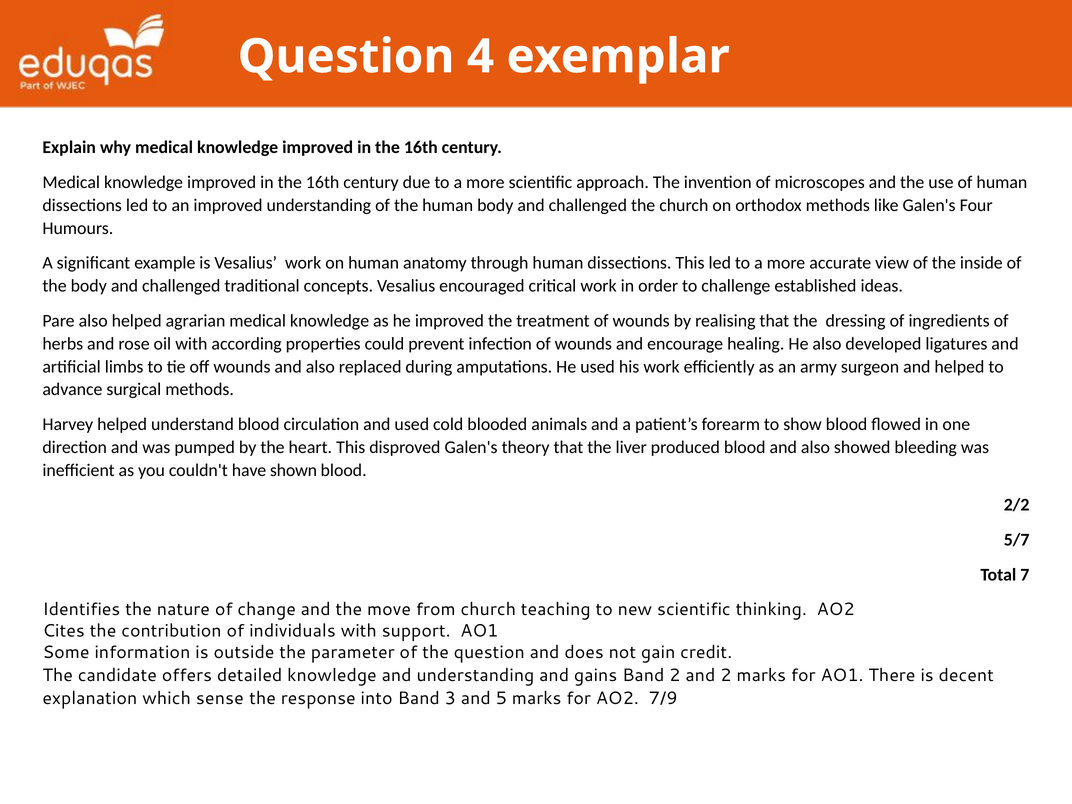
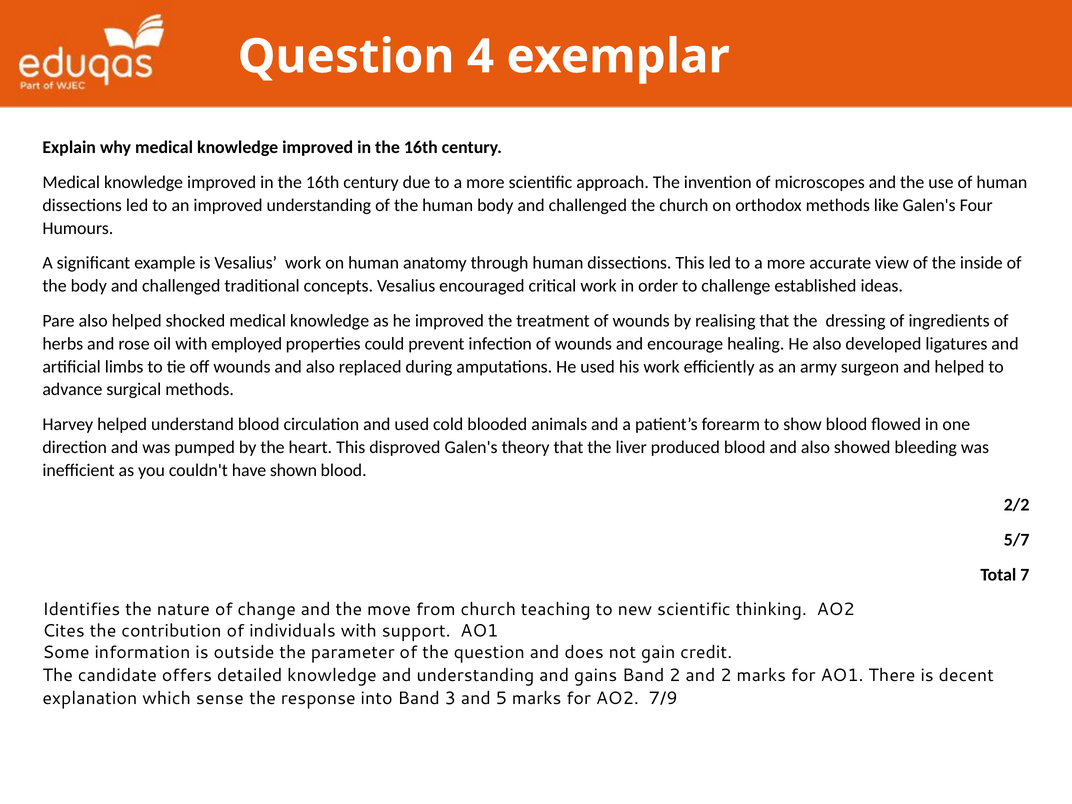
agrarian: agrarian -> shocked (195, 321)
according: according -> employed (247, 344)
